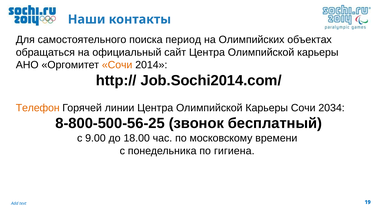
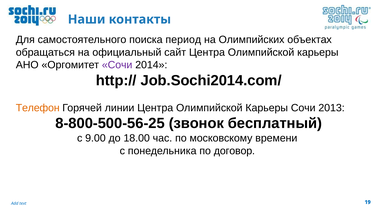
Сочи colour: orange -> purple (117, 65)
2034: 2034 -> 2013 (332, 108)
гигиена: гигиена -> договор (234, 151)
